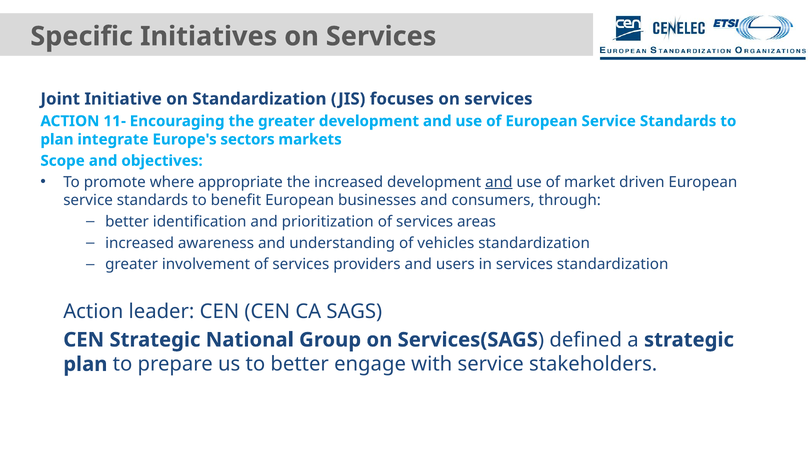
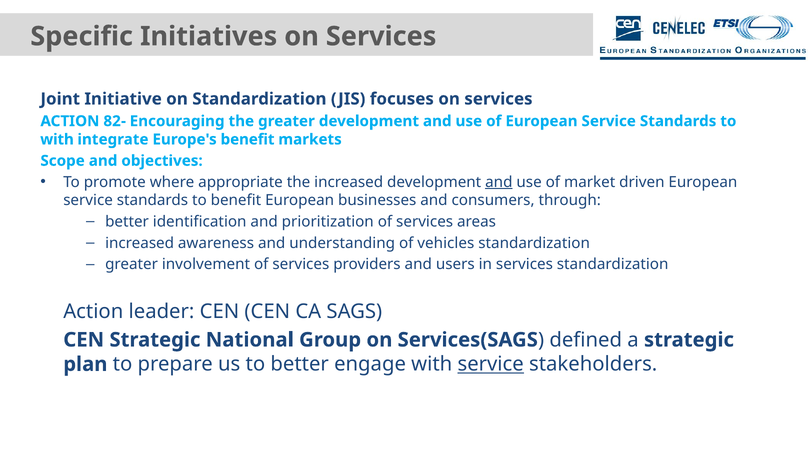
11-: 11- -> 82- (115, 121)
plan: plan -> with (57, 139)
Europe's sectors: sectors -> benefit (248, 139)
service underline: none -> present (491, 364)
